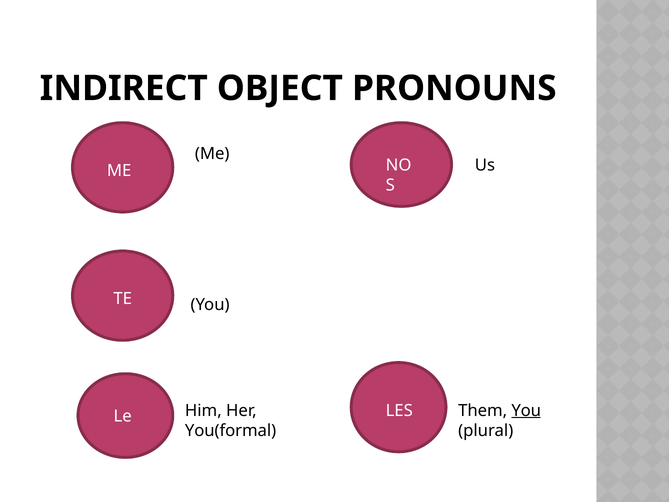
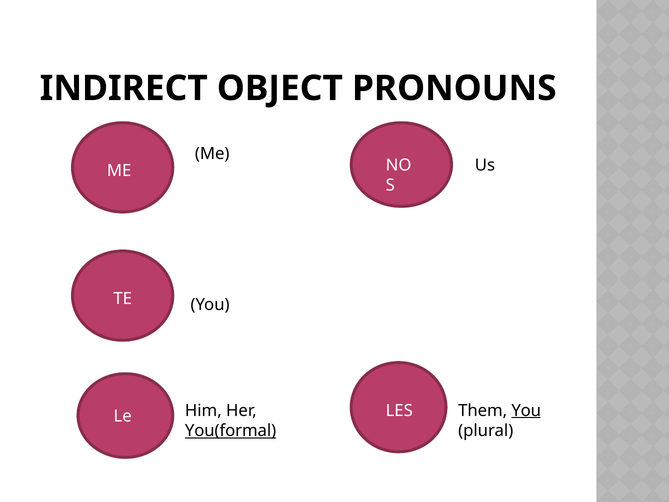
You(formal underline: none -> present (231, 430)
